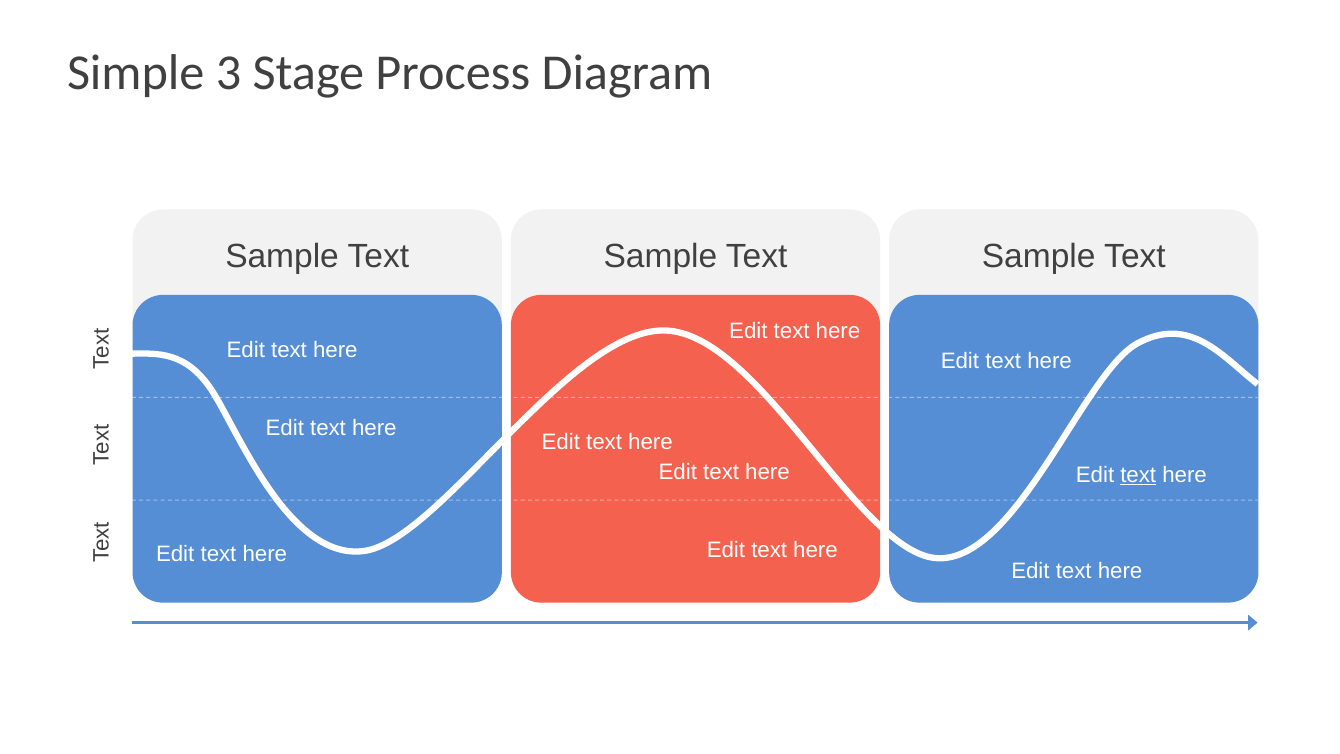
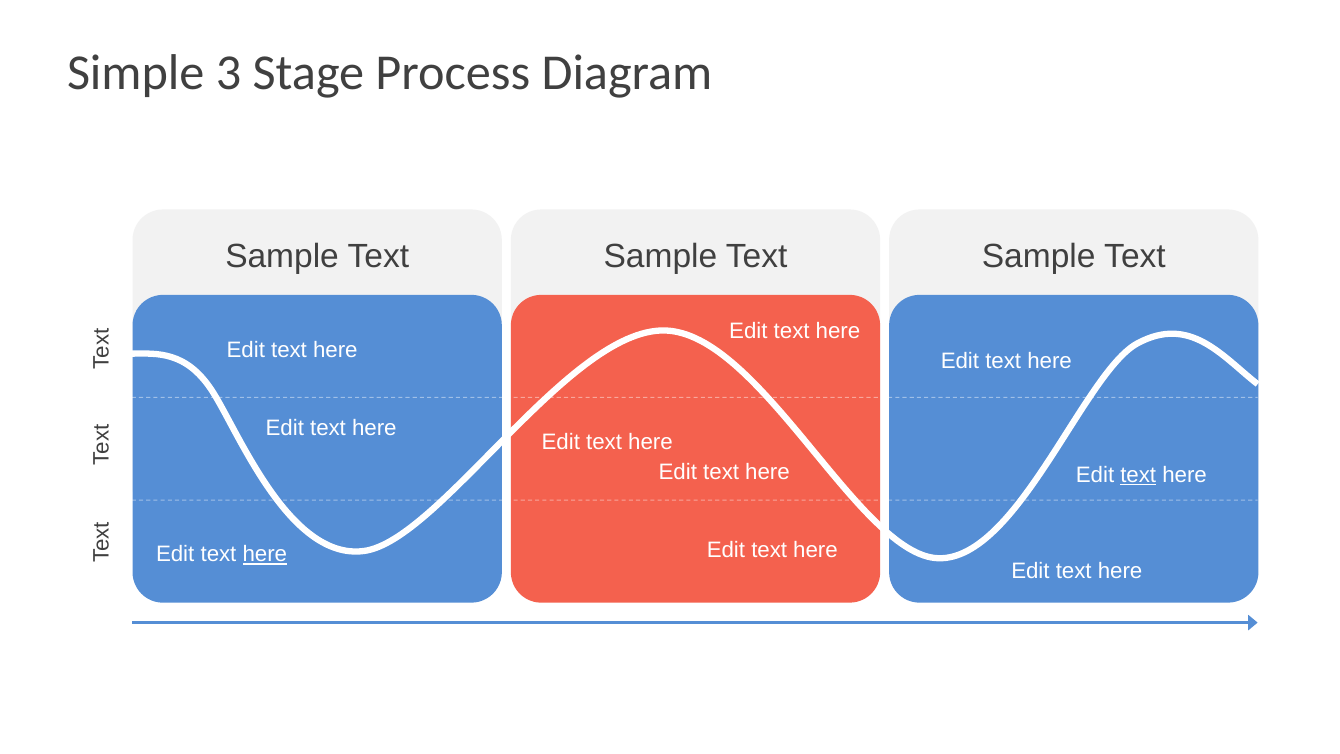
here underline: none -> present (265, 554)
